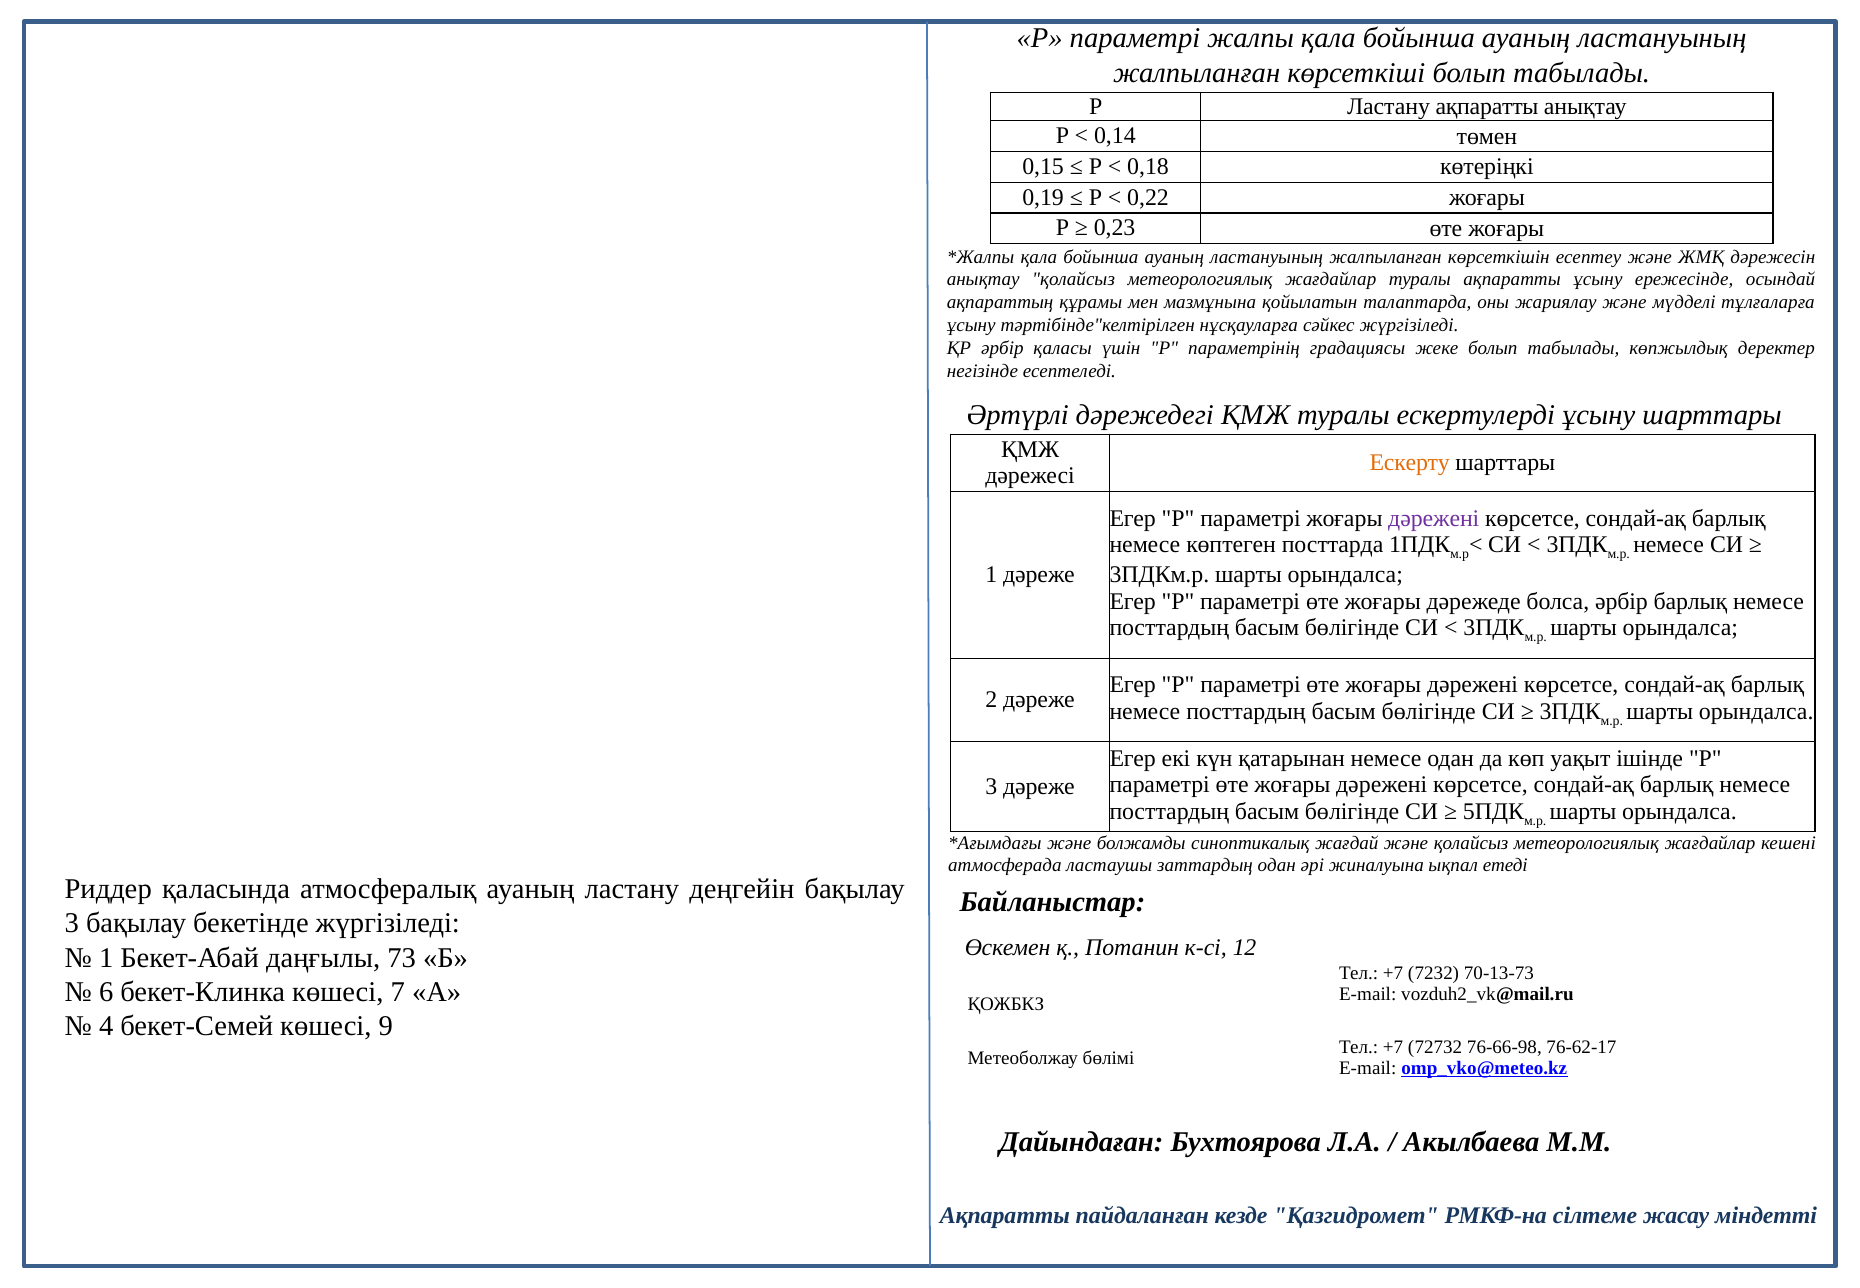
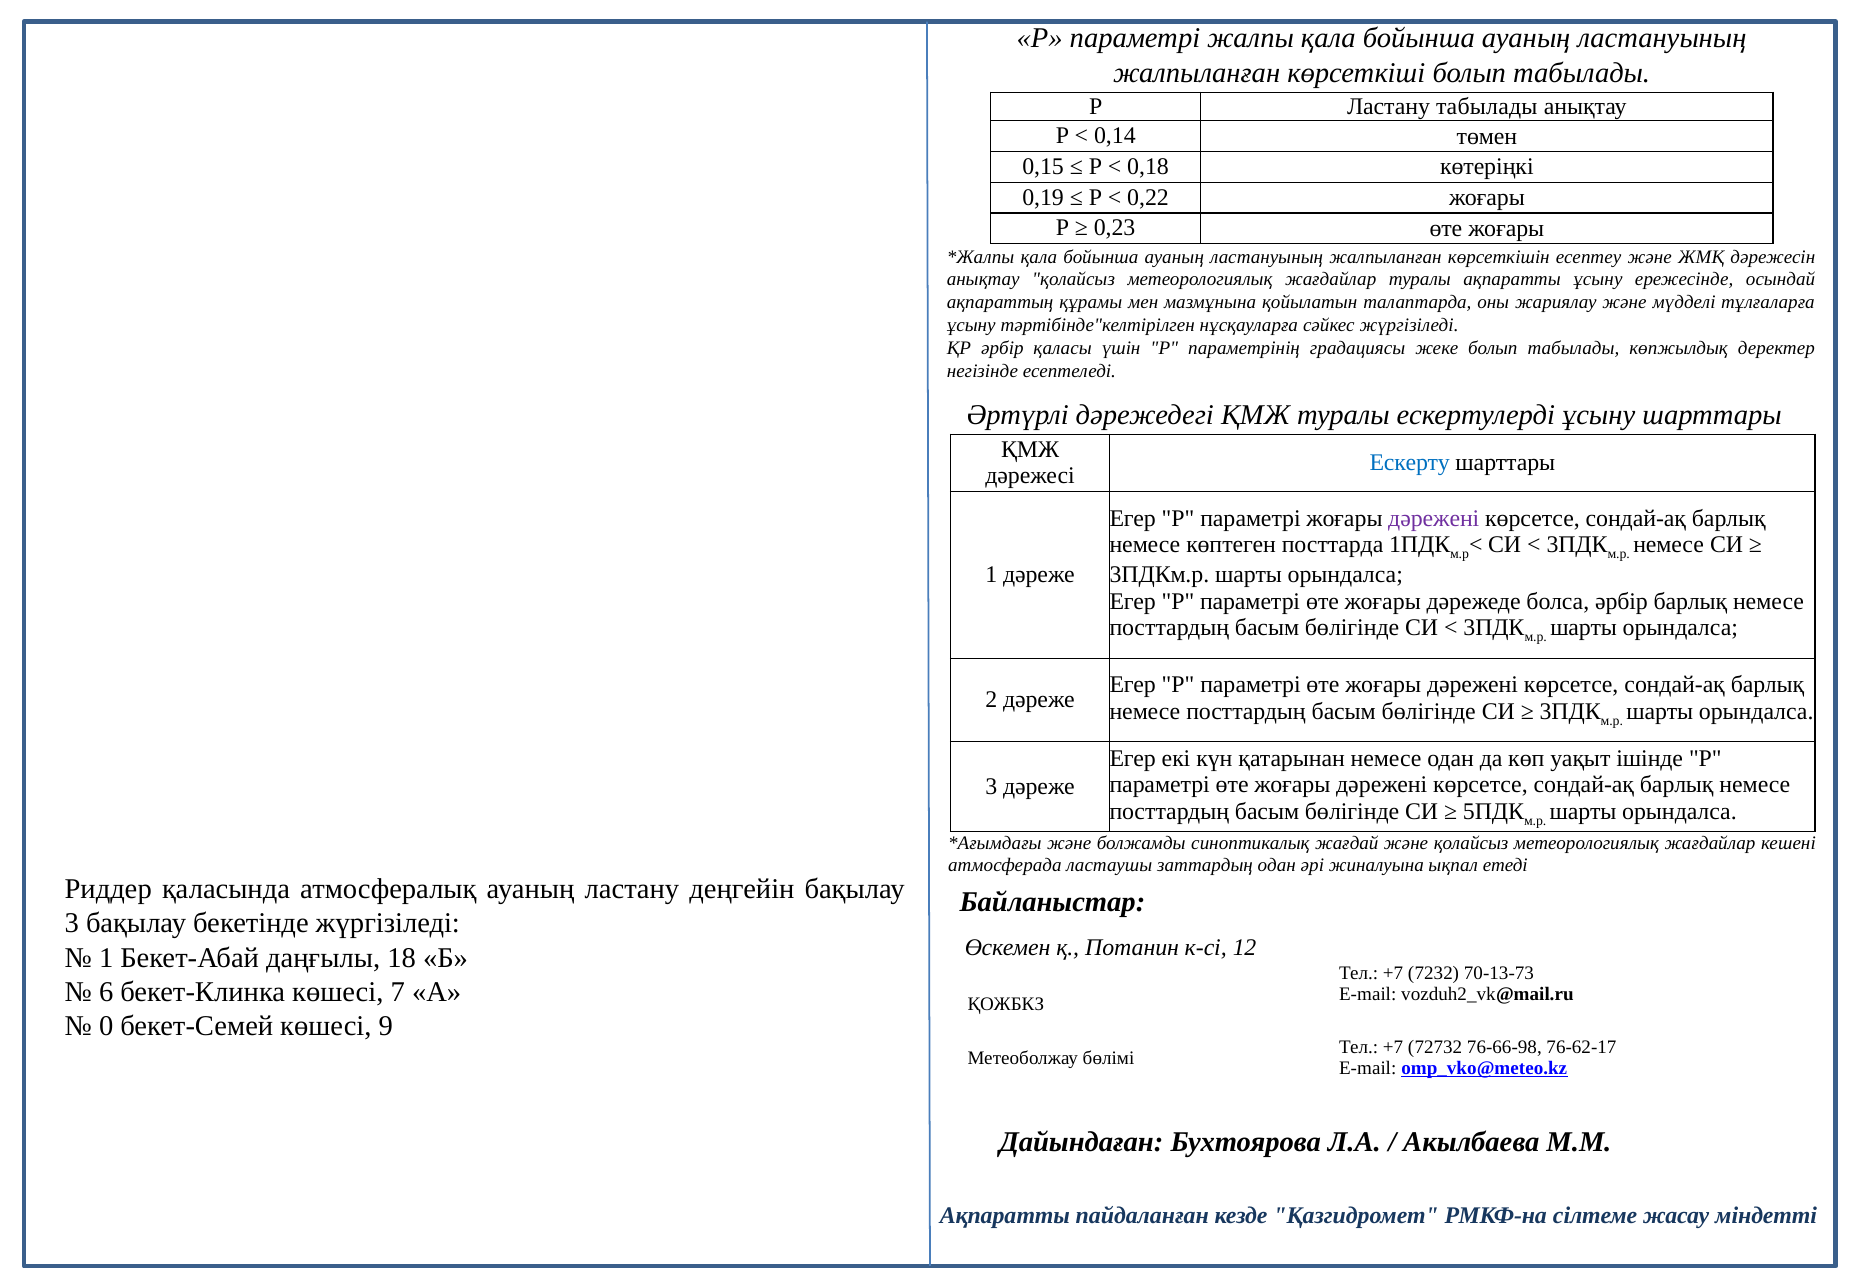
Ластану ақпаратты: ақпаратты -> табылады (1487, 107)
Ескерту colour: orange -> blue (1410, 463)
73: 73 -> 18 (402, 958)
4: 4 -> 0 (106, 1026)
